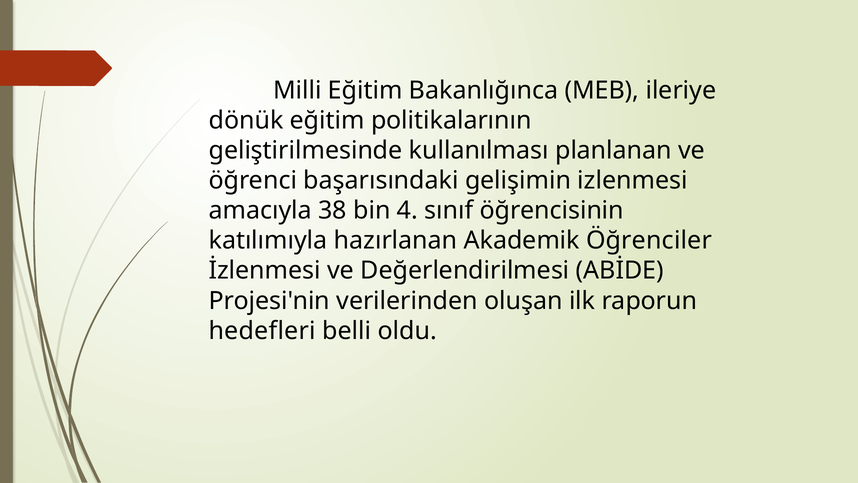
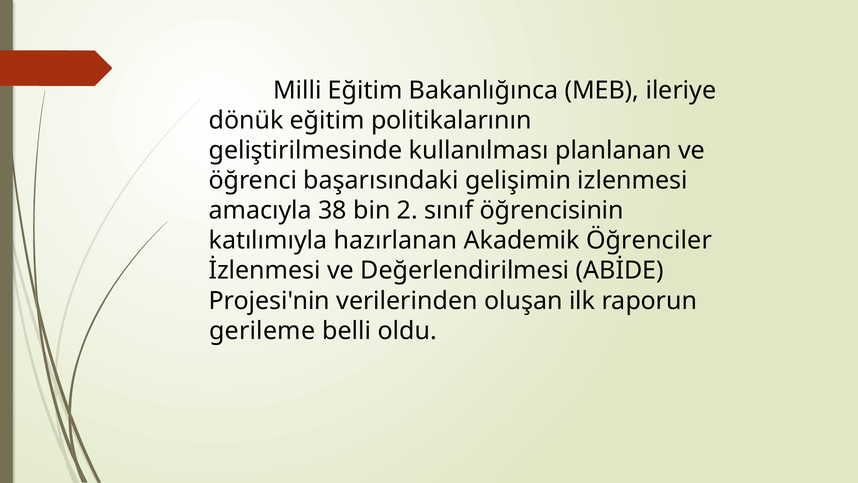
4: 4 -> 2 (407, 210)
hedefleri: hedefleri -> gerileme (262, 331)
